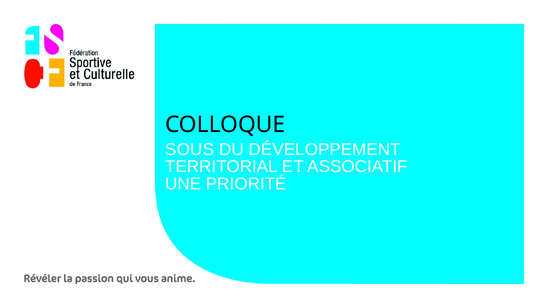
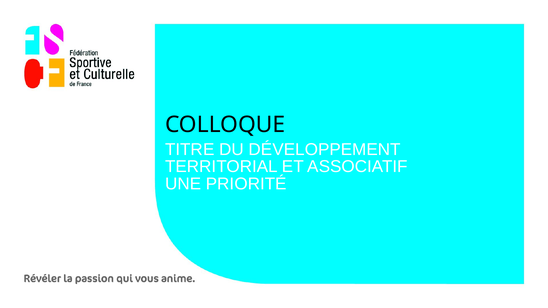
SOUS: SOUS -> TITRE (190, 150)
